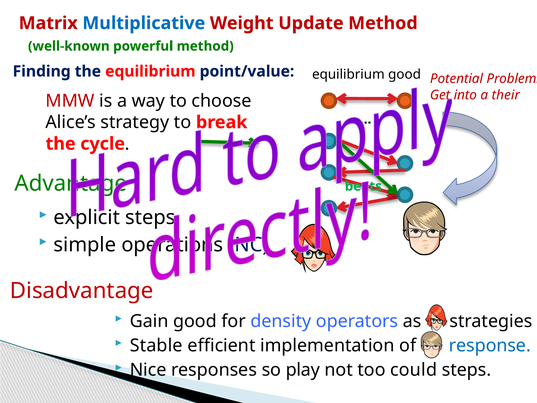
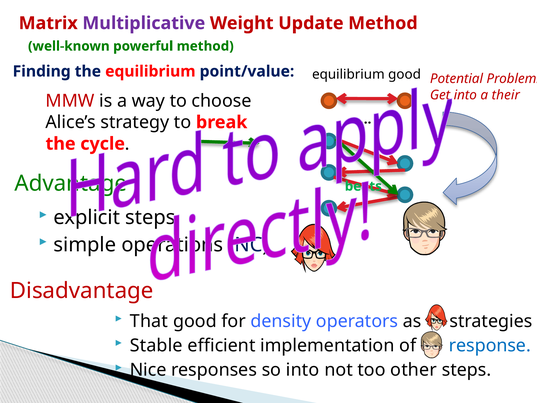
Multiplicative colour: blue -> purple (144, 23)
Gain: Gain -> That (149, 321)
so play: play -> into (303, 370)
could: could -> other (414, 370)
